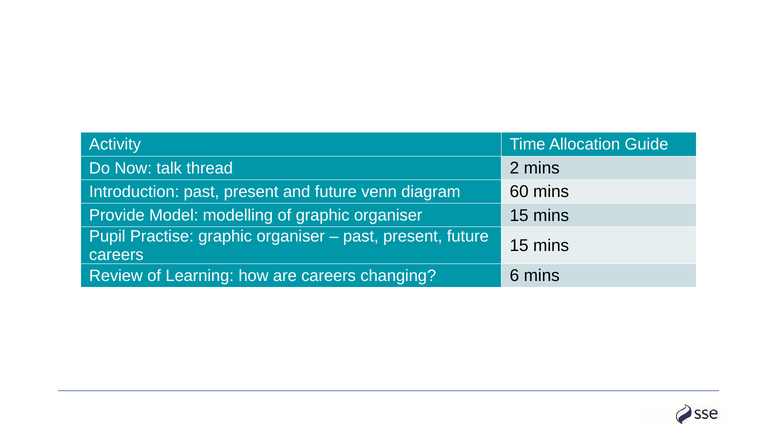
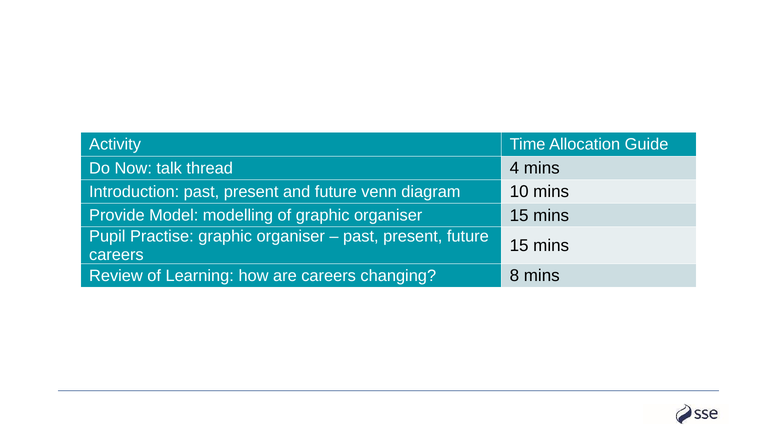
2: 2 -> 4 (514, 168)
60: 60 -> 10 (519, 192)
6: 6 -> 8 (514, 276)
